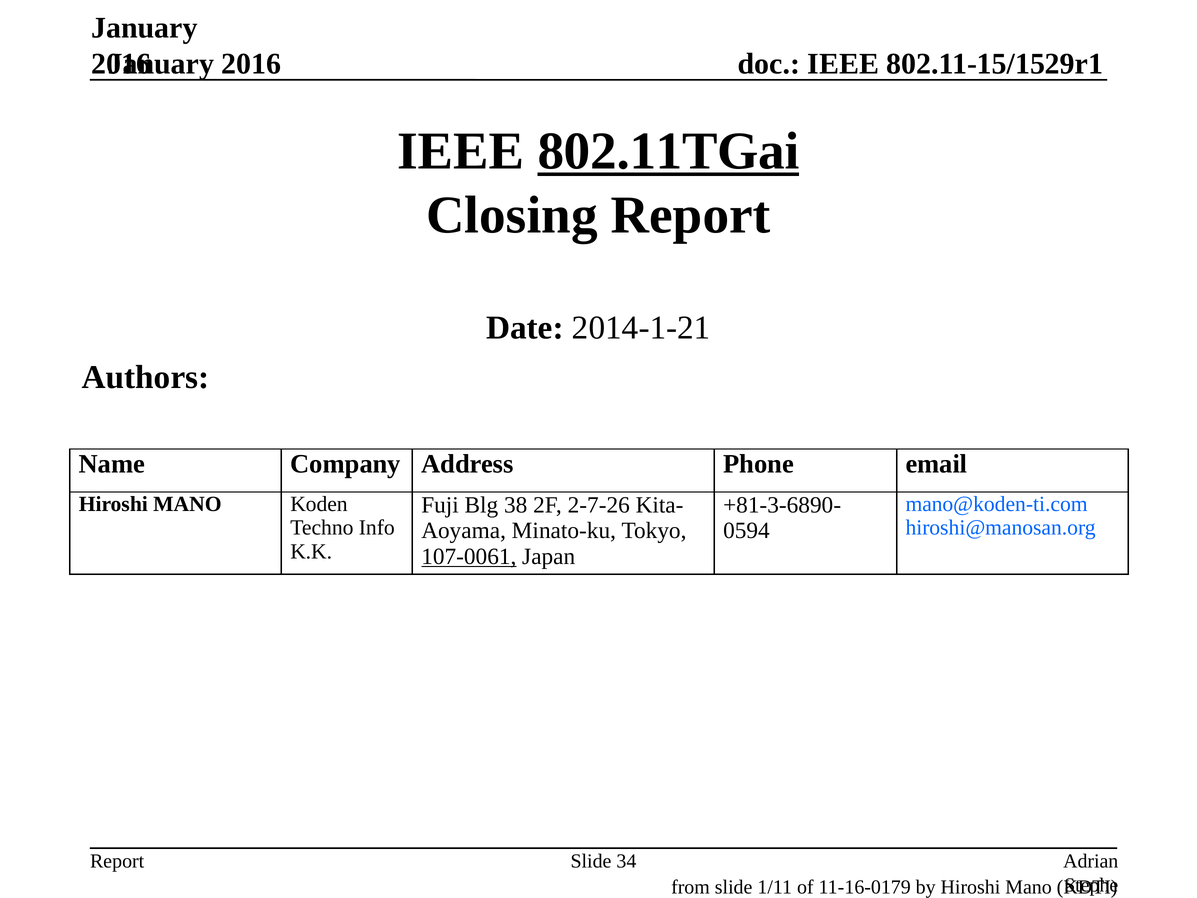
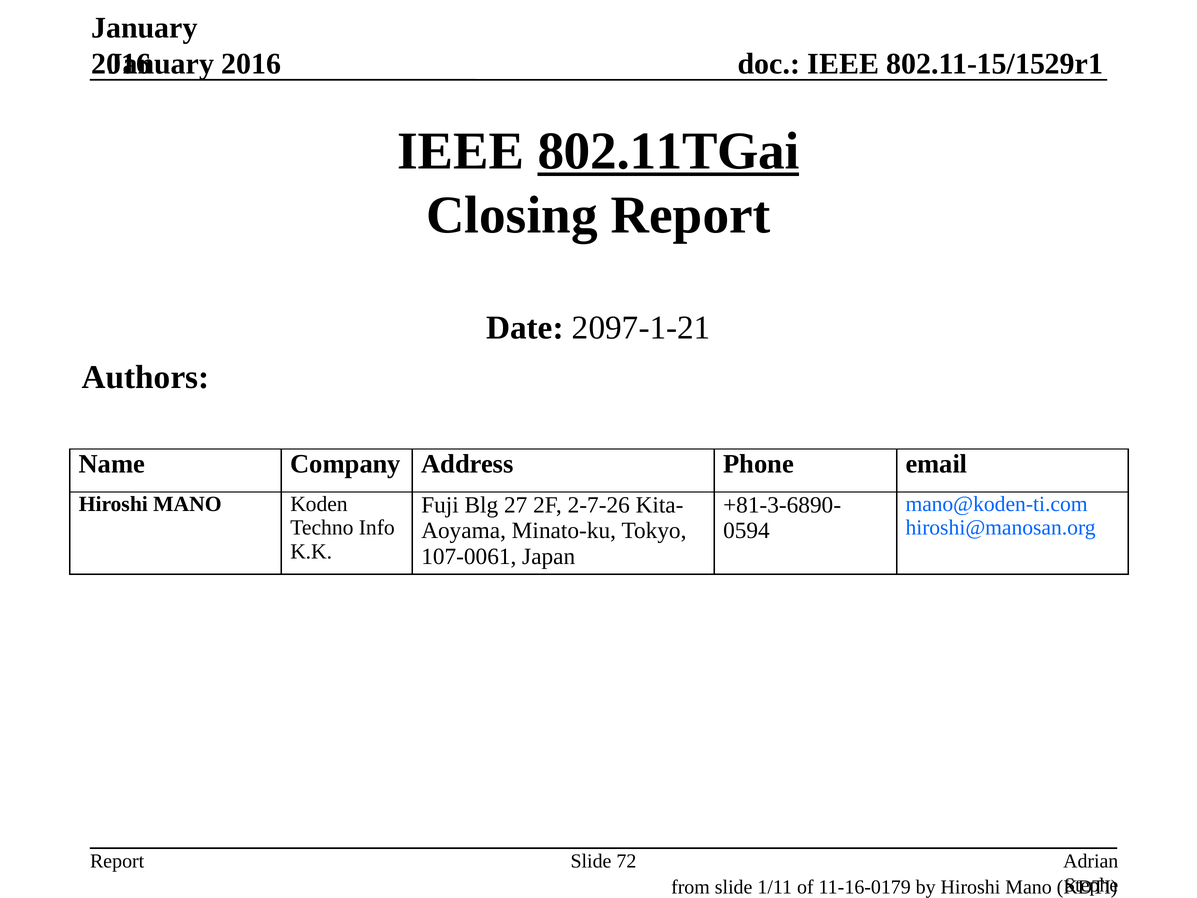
2014-1-21: 2014-1-21 -> 2097-1-21 (641, 328)
38: 38 -> 27 (516, 505)
107-0061 underline: present -> none (469, 556)
34: 34 -> 72 (626, 861)
